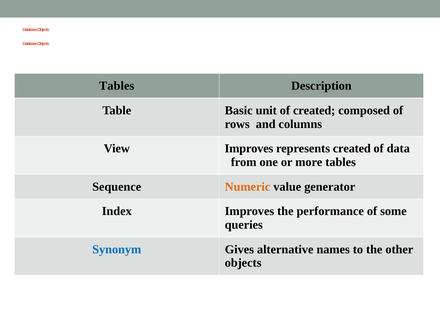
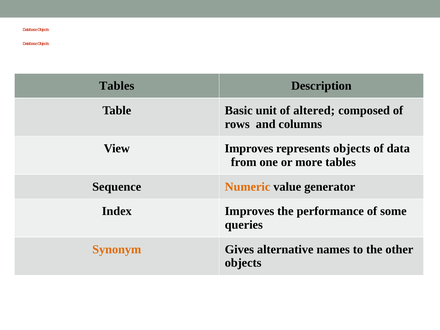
of created: created -> altered (314, 110)
represents created: created -> objects (352, 149)
Synonym colour: blue -> orange (117, 249)
